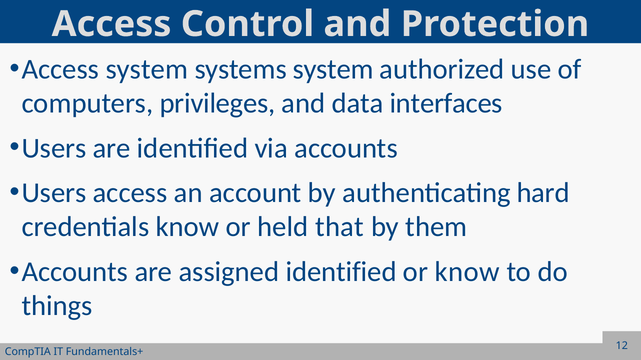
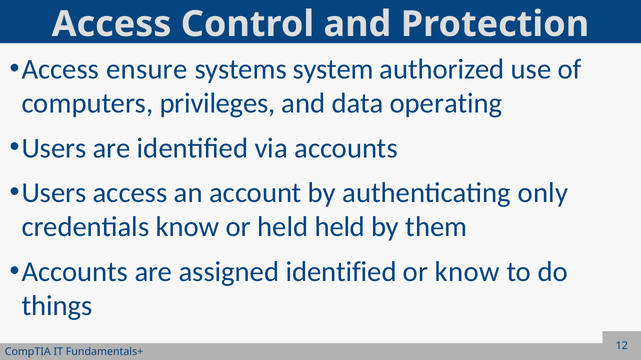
Access system: system -> ensure (147, 69)
interfaces: interfaces -> operating (446, 103)
hard: hard -> only (543, 193)
held that: that -> held (340, 227)
